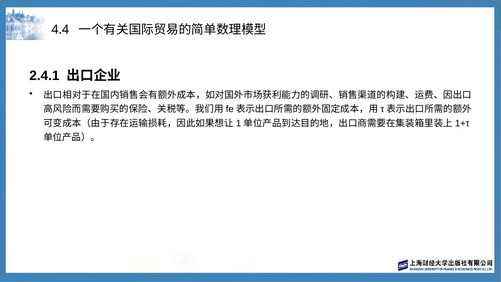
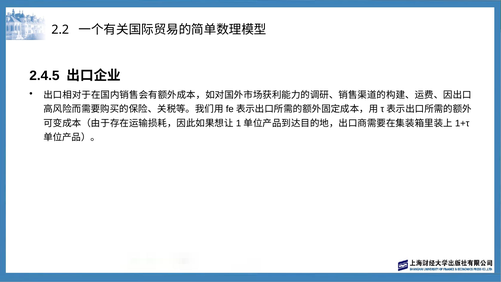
4.4: 4.4 -> 2.2 (60, 30)
2.4.1: 2.4.1 -> 2.4.5 (44, 76)
